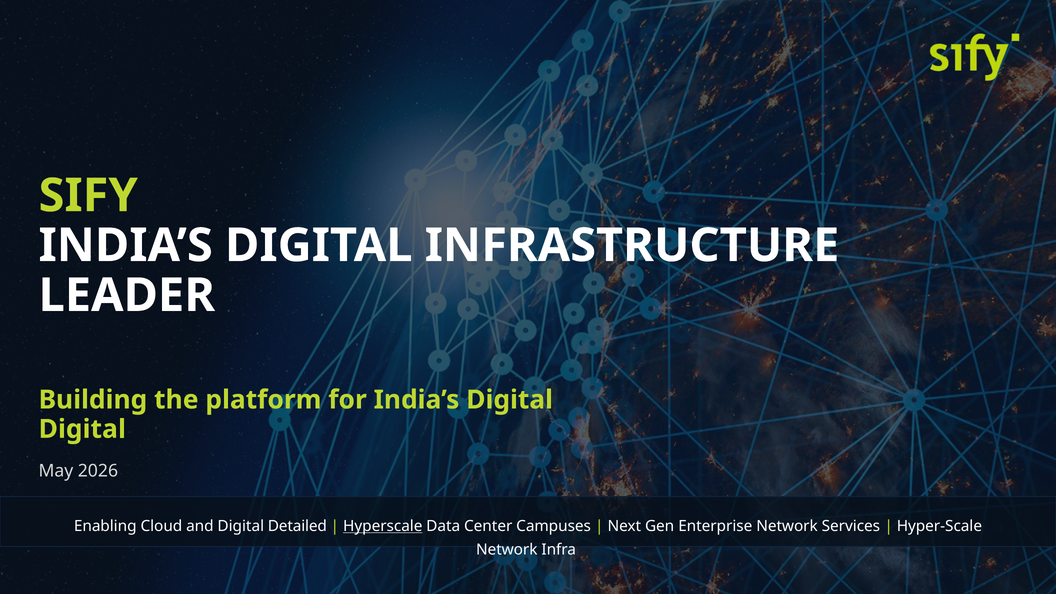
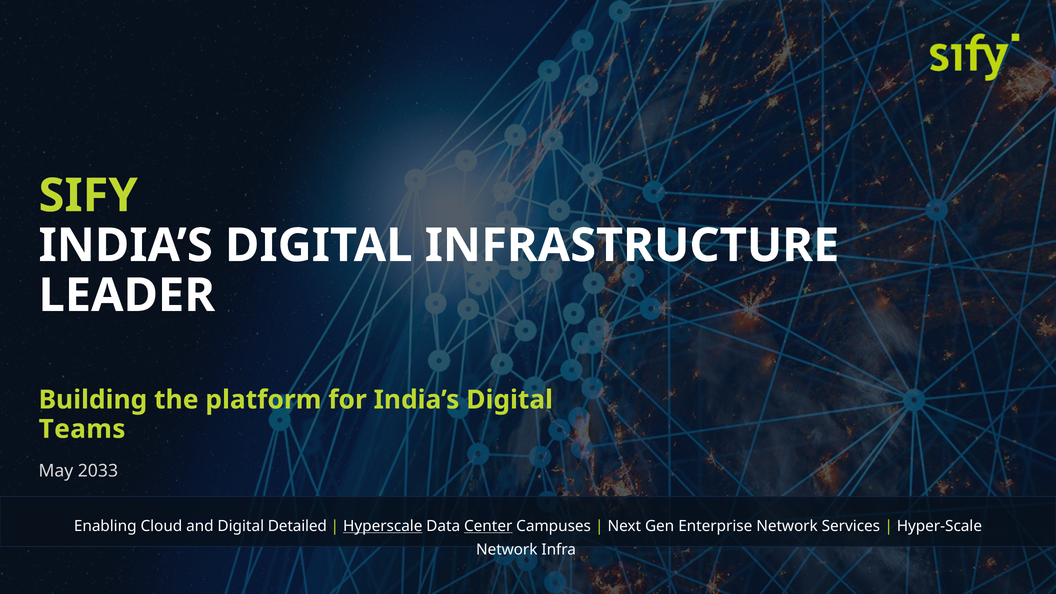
Digital: Digital -> Teams (82, 429)
2026: 2026 -> 2033 (98, 471)
Center underline: none -> present (488, 526)
